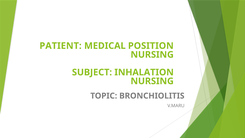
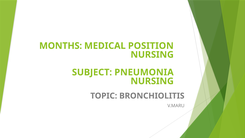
PATIENT: PATIENT -> MONTHS (61, 46)
INHALATION: INHALATION -> PNEUMONIA (144, 72)
